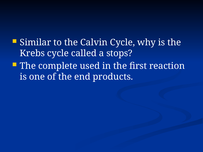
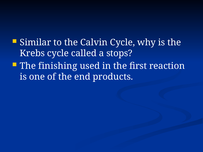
complete: complete -> finishing (58, 66)
